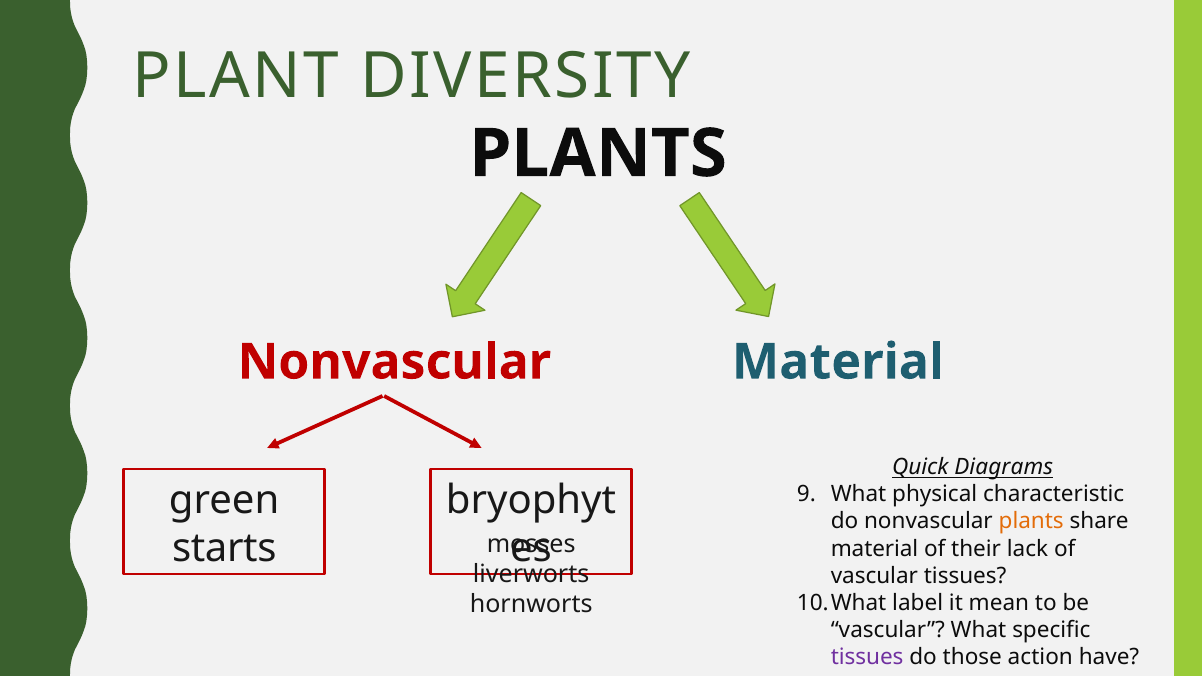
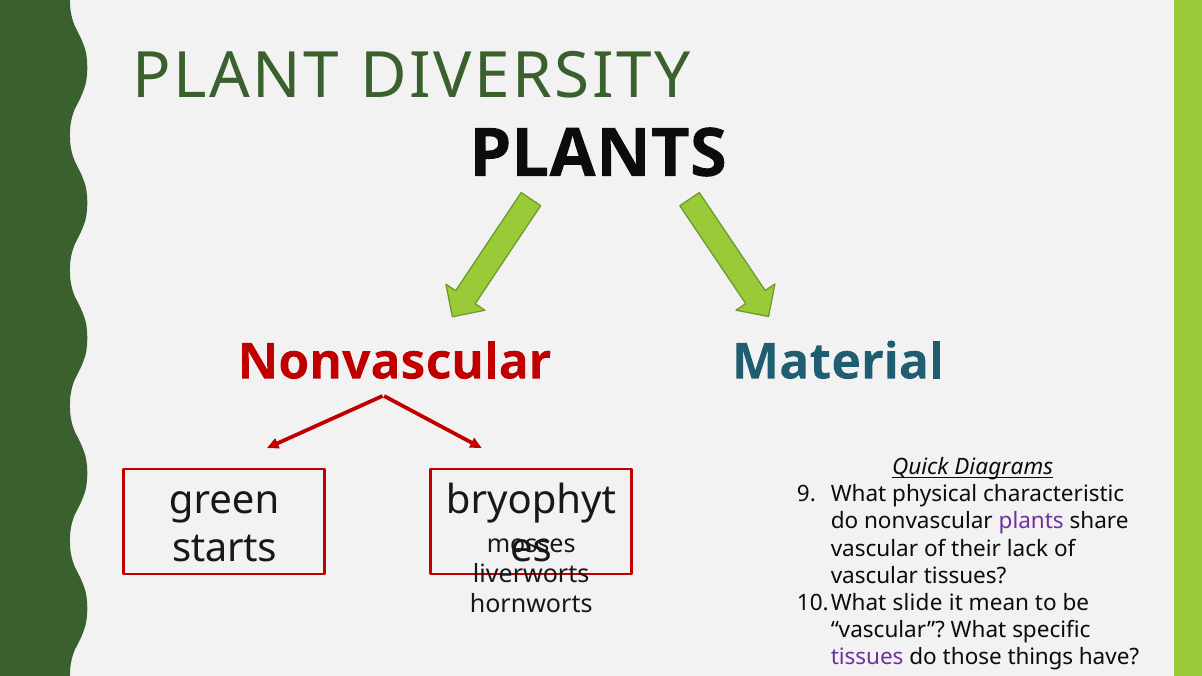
plants colour: orange -> purple (1031, 522)
material: material -> vascular (874, 549)
label: label -> slide (918, 603)
action: action -> things (1040, 657)
